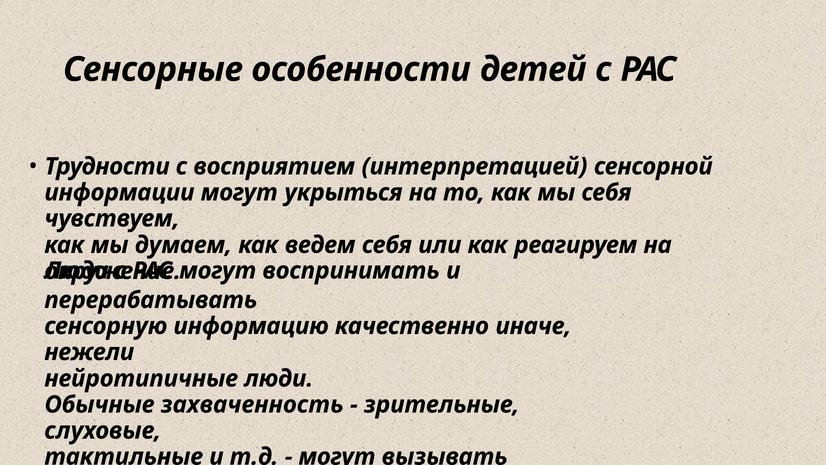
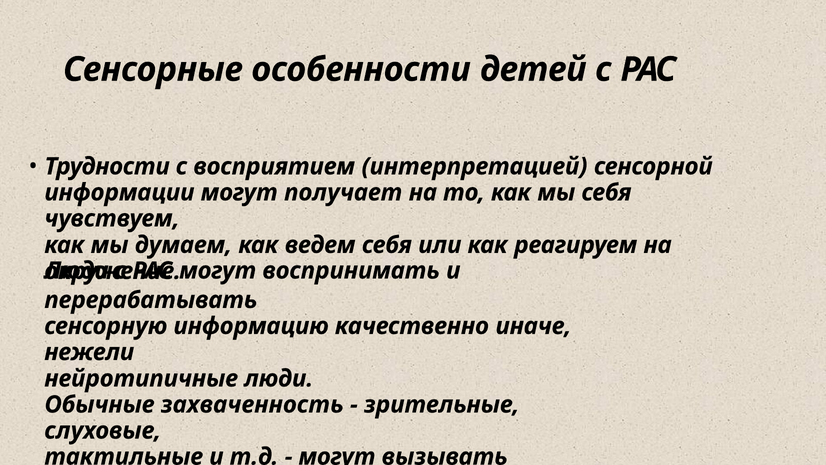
укрыться: укрыться -> получает (343, 192)
